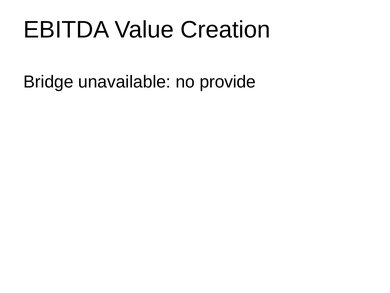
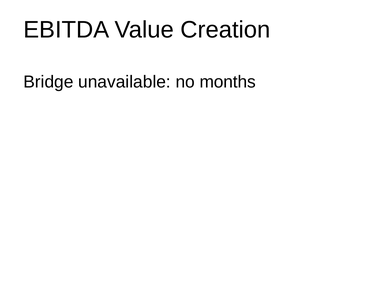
provide: provide -> months (228, 82)
